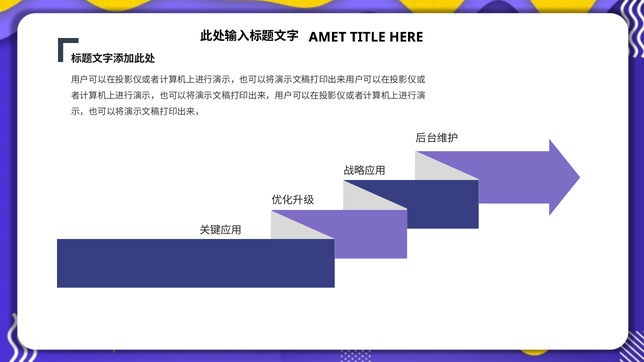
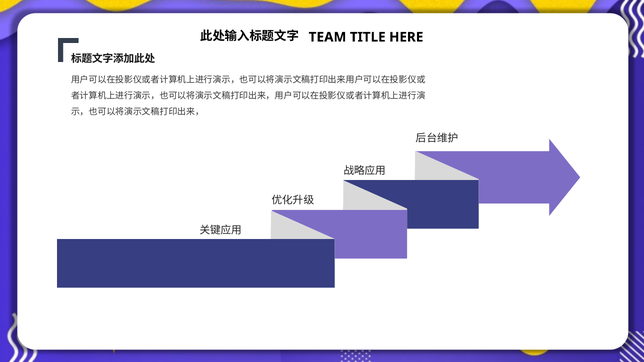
AMET: AMET -> TEAM (327, 37)
